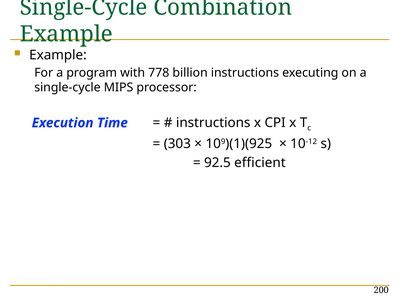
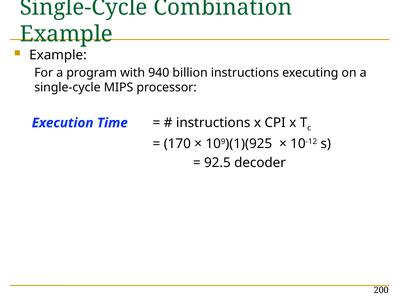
778: 778 -> 940 (159, 73)
303: 303 -> 170 (177, 144)
efficient: efficient -> decoder (260, 163)
